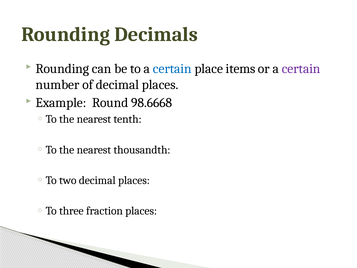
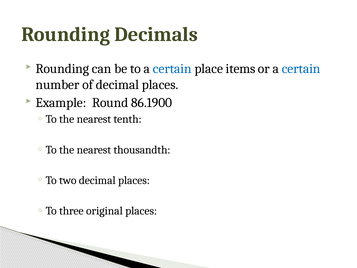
certain colour: purple -> blue (301, 69)
98.6668: 98.6668 -> 86.1900 (152, 103)
fraction: fraction -> original (104, 211)
